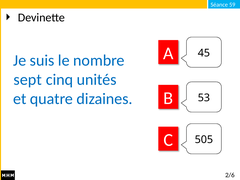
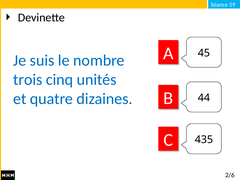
sept: sept -> trois (28, 80)
53: 53 -> 44 (204, 98)
505: 505 -> 435 (204, 140)
